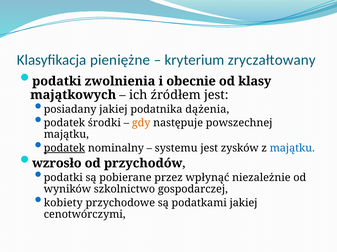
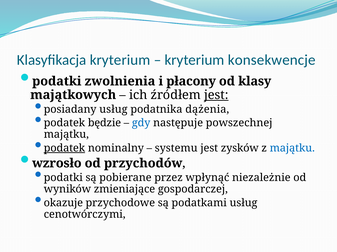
Klasyfikacja pieniężne: pieniężne -> kryterium (120, 60)
zryczałtowany: zryczałtowany -> konsekwencje (272, 60)
obecnie: obecnie -> płacony (191, 81)
jest underline: none -> present (216, 95)
posiadany jakiej: jakiej -> usług (113, 110)
środki: środki -> będzie (104, 123)
gdy colour: orange -> blue (141, 123)
szkolnictwo: szkolnictwo -> zmieniające (124, 190)
kobiety: kobiety -> okazuje (63, 203)
podatkami jakiej: jakiej -> usług (243, 203)
